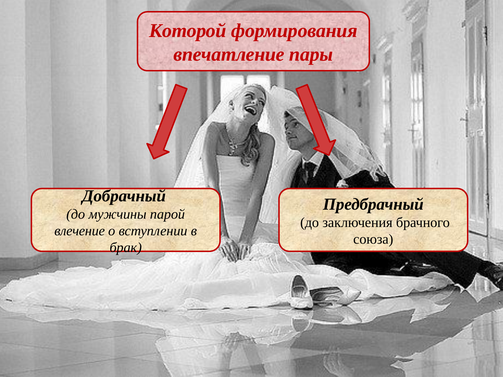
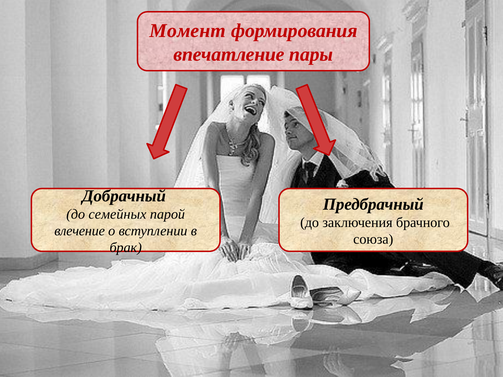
Которой: Которой -> Момент (188, 31)
мужчины: мужчины -> семейных (117, 214)
